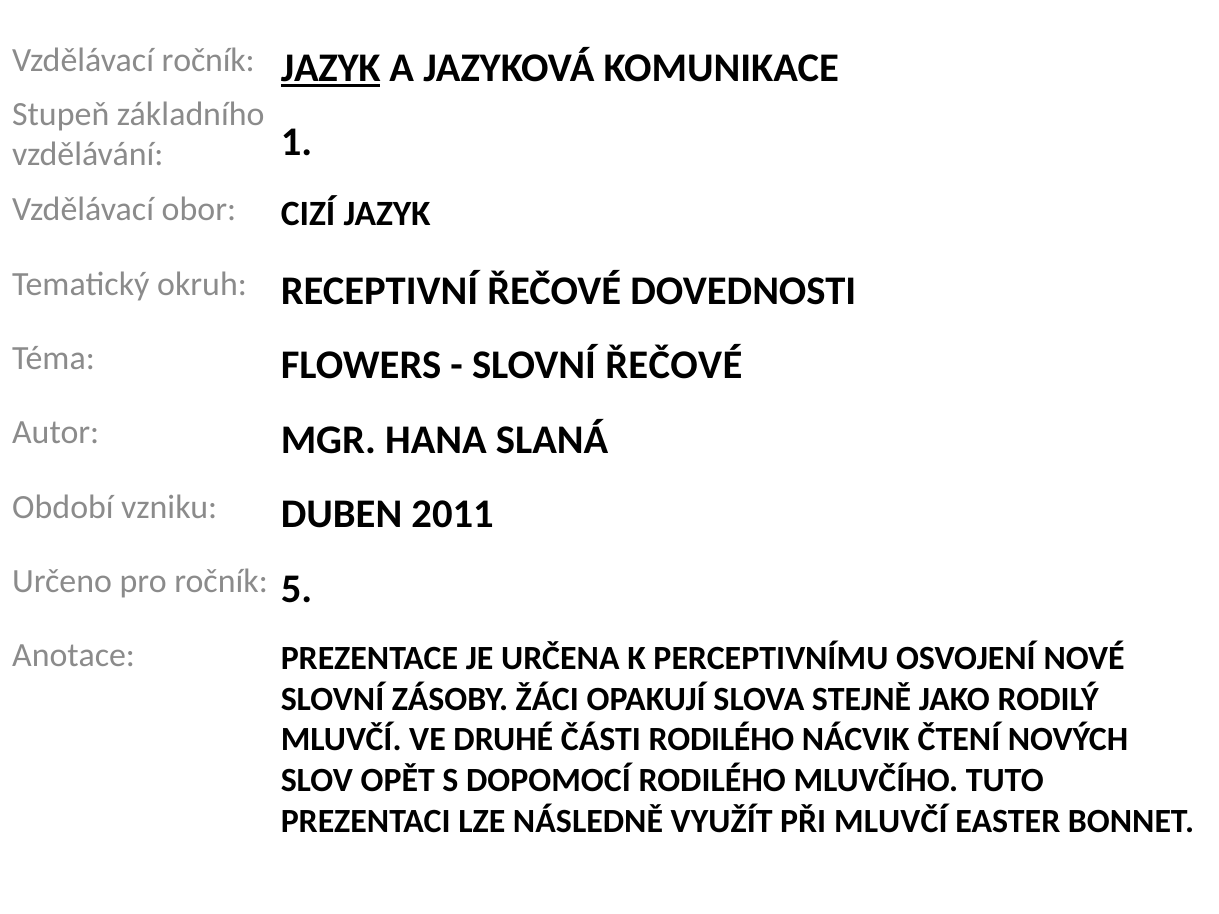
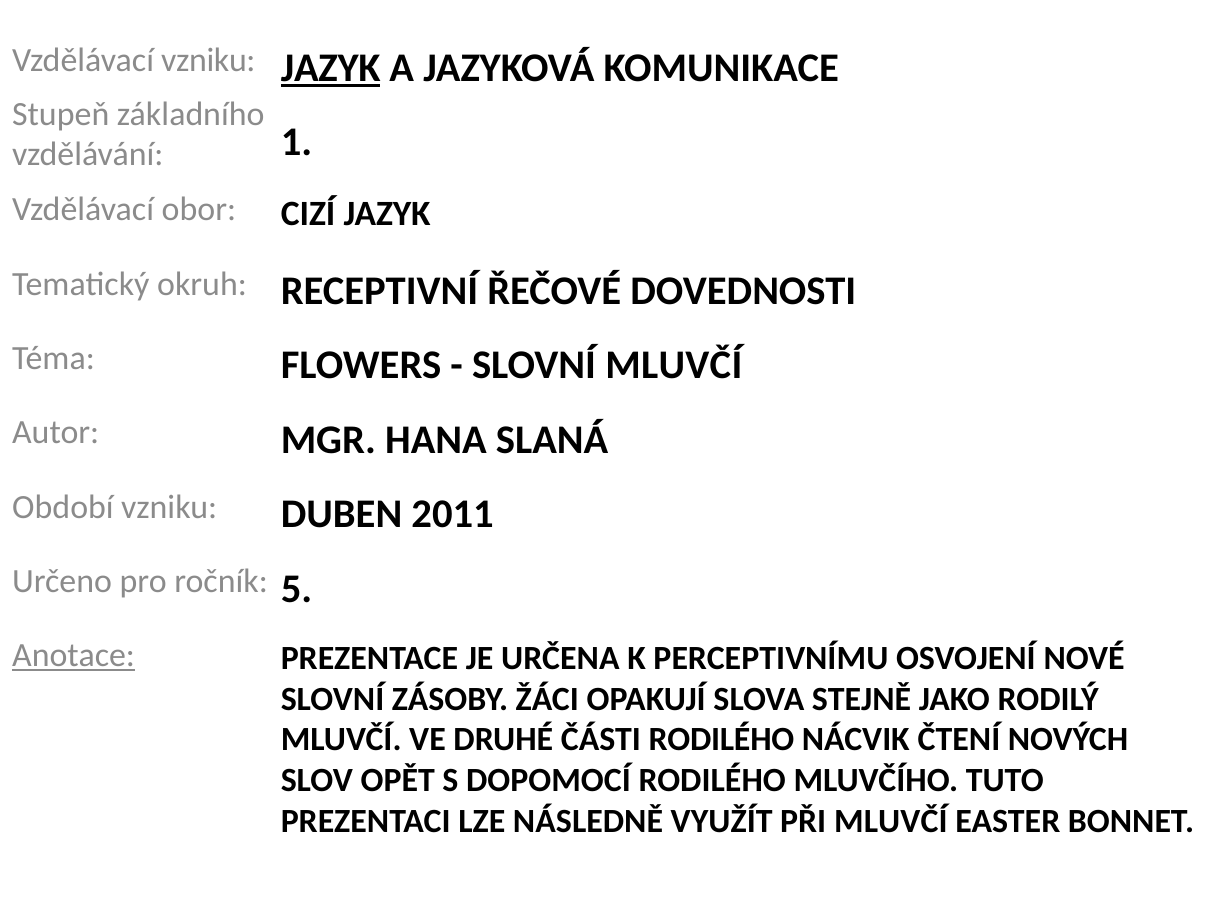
Vzdělávací ročník: ročník -> vzniku (208, 61)
SLOVNÍ ŘEČOVÉ: ŘEČOVÉ -> MLUVČÍ (674, 366)
Anotace underline: none -> present (74, 656)
